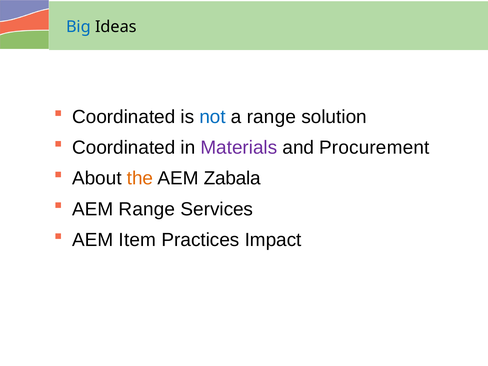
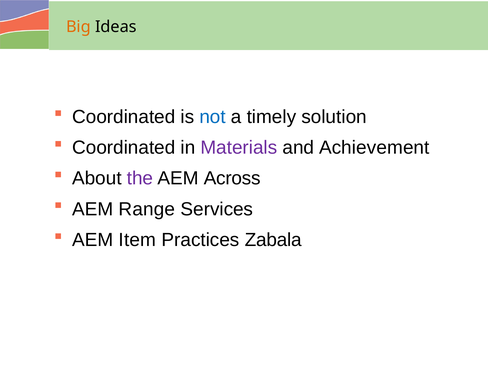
Big colour: blue -> orange (78, 27)
a range: range -> timely (271, 117)
Procurement: Procurement -> Achievement (374, 148)
the colour: orange -> purple (140, 178)
Zabala: Zabala -> Across (232, 178)
Impact: Impact -> Zabala (273, 240)
